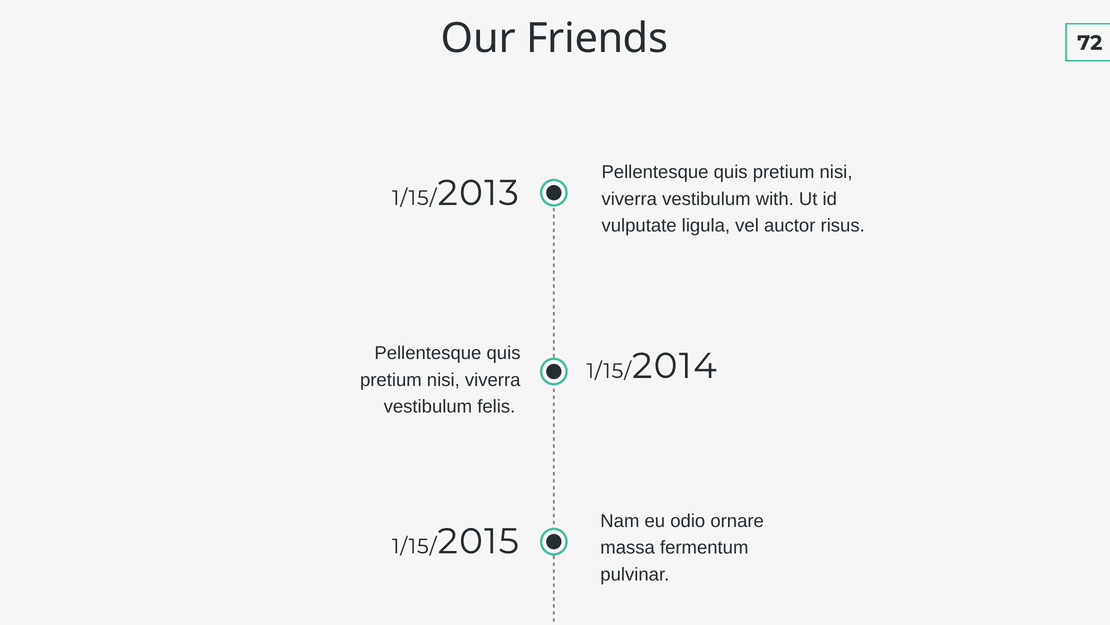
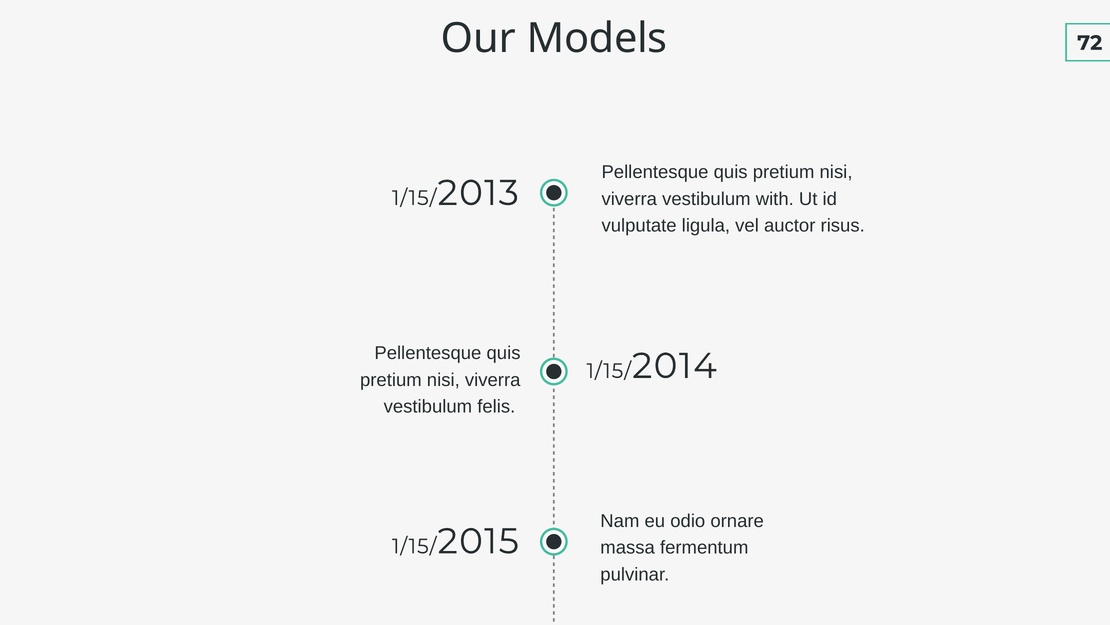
Friends: Friends -> Models (597, 38)
